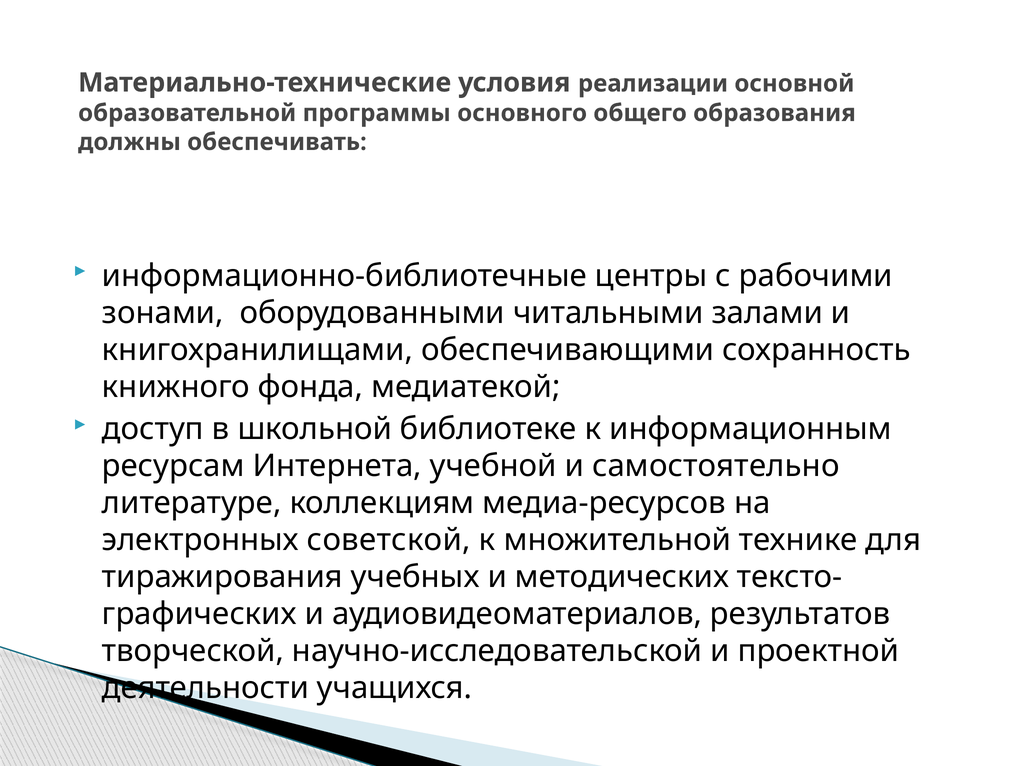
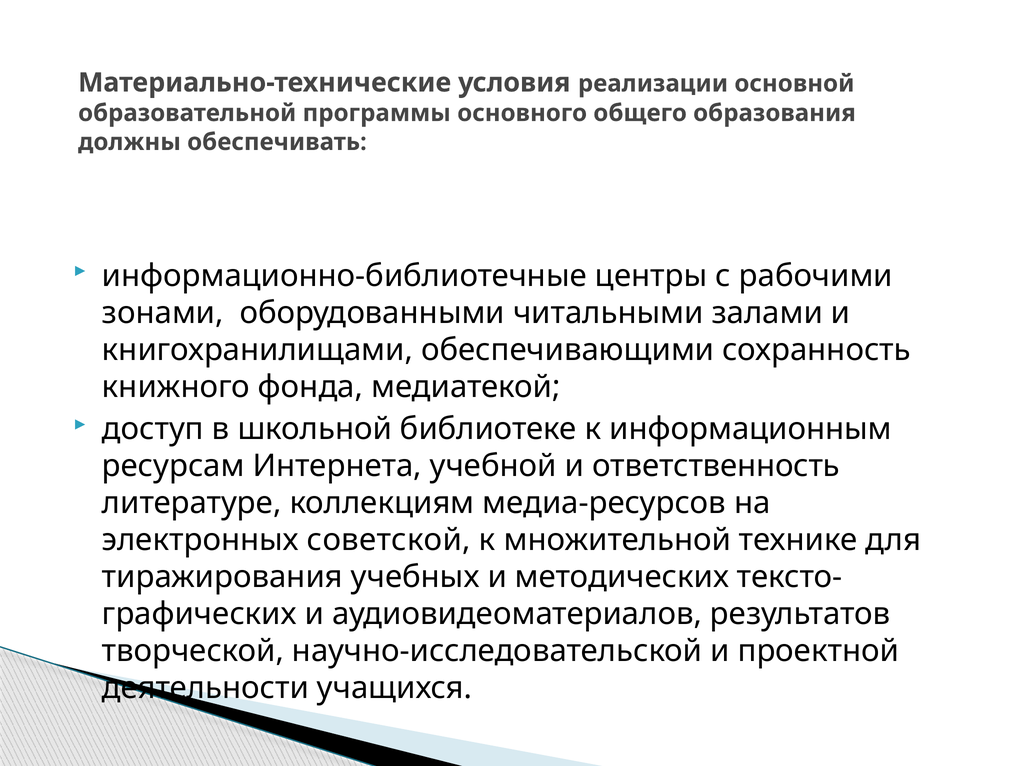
самостоятельно: самостоятельно -> ответственность (716, 466)
